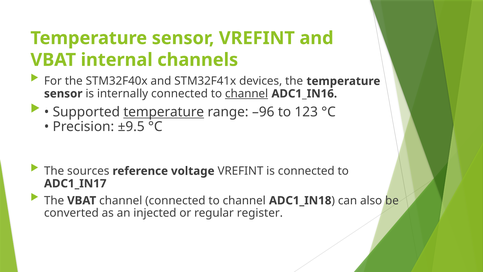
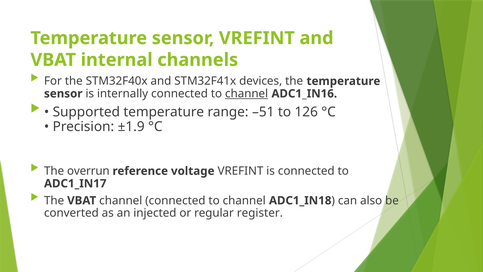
temperature underline: present -> none (164, 112)
–96: –96 -> –51 (263, 112)
123: 123 -> 126 (306, 112)
±9.5: ±9.5 -> ±1.9 (131, 127)
sources: sources -> overrun (88, 171)
